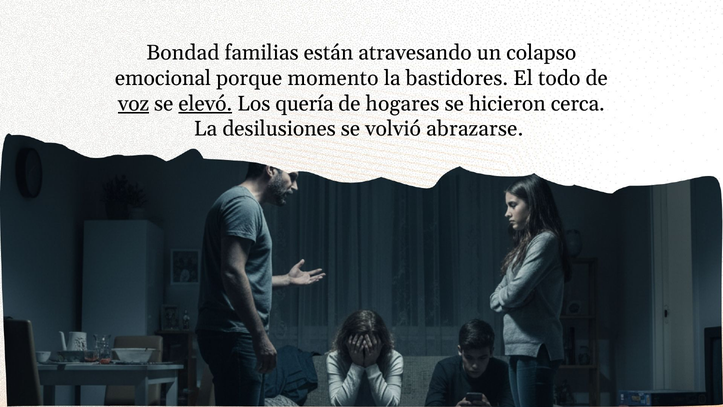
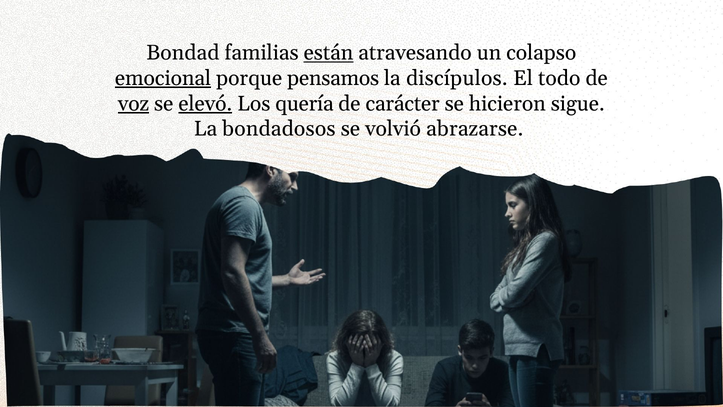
están underline: none -> present (328, 53)
emocional underline: none -> present (163, 78)
momento: momento -> pensamos (333, 78)
bastidores: bastidores -> discípulos (457, 78)
hogares: hogares -> carácter (403, 103)
cerca: cerca -> sigue (578, 103)
desilusiones: desilusiones -> bondadosos (279, 129)
